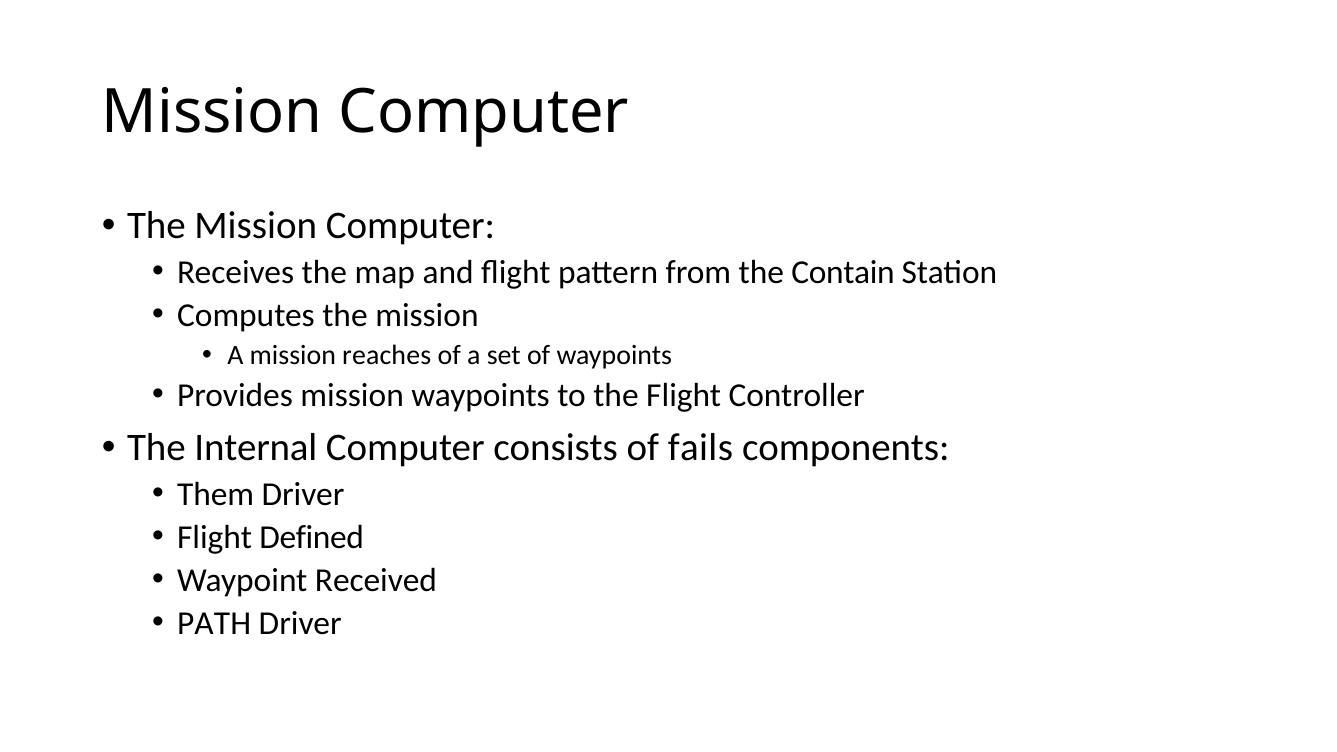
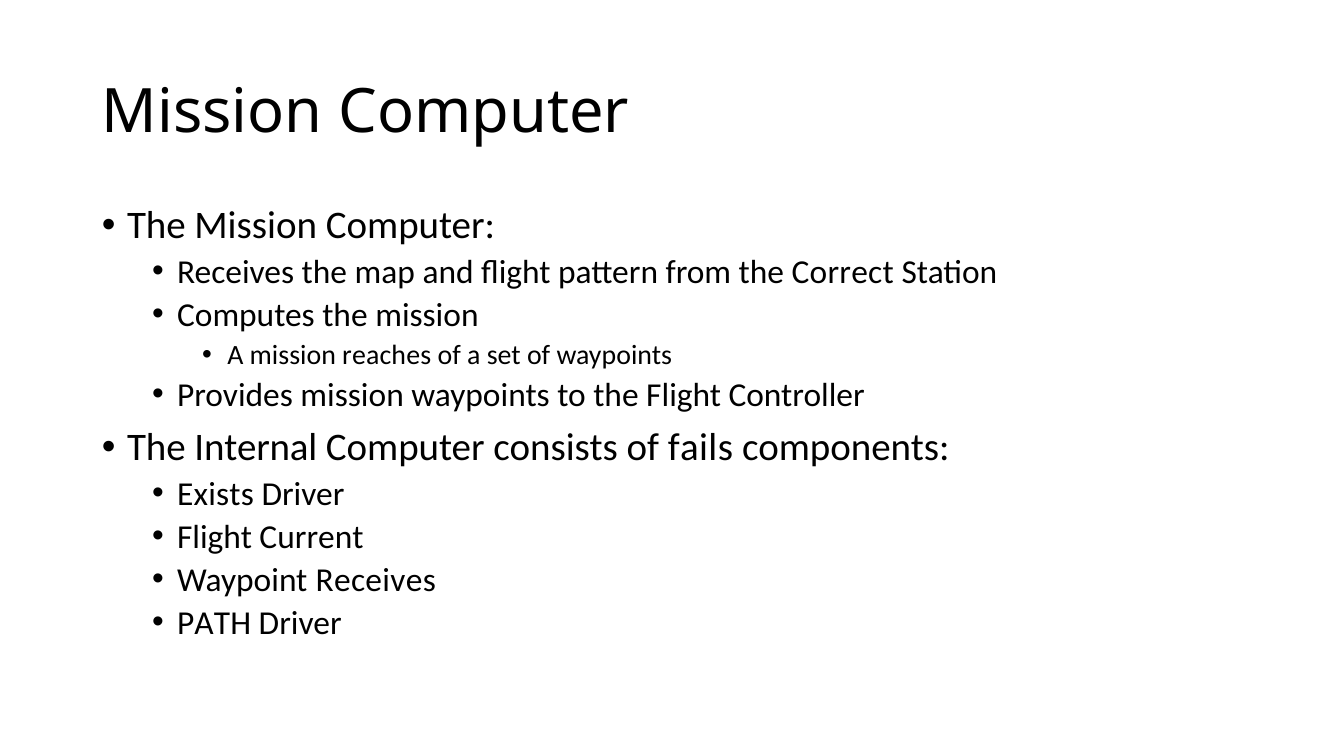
Contain: Contain -> Correct (843, 272)
Them: Them -> Exists (215, 494)
Defined: Defined -> Current (311, 537)
Waypoint Received: Received -> Receives (376, 580)
